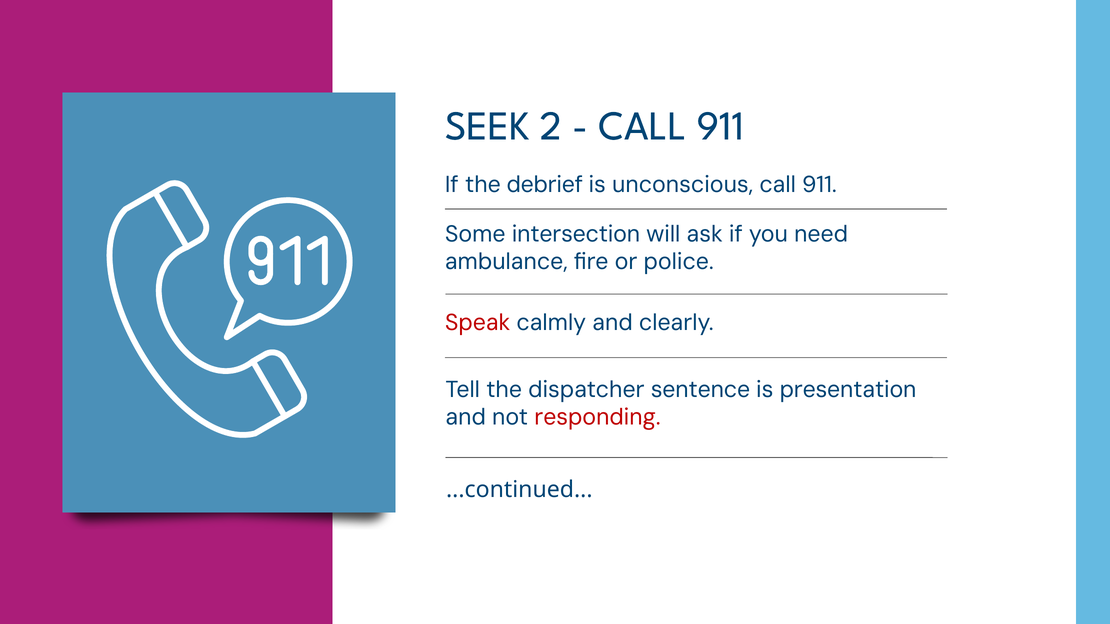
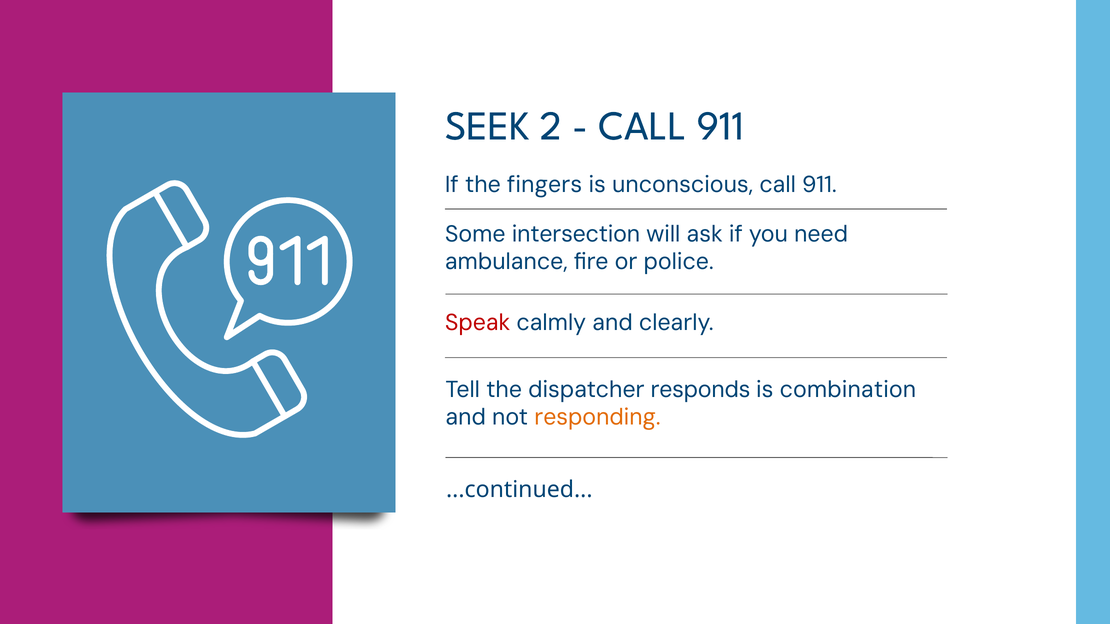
debrief: debrief -> fingers (545, 185)
sentence: sentence -> responds (700, 390)
presentation: presentation -> combination (848, 390)
responding colour: red -> orange (597, 417)
